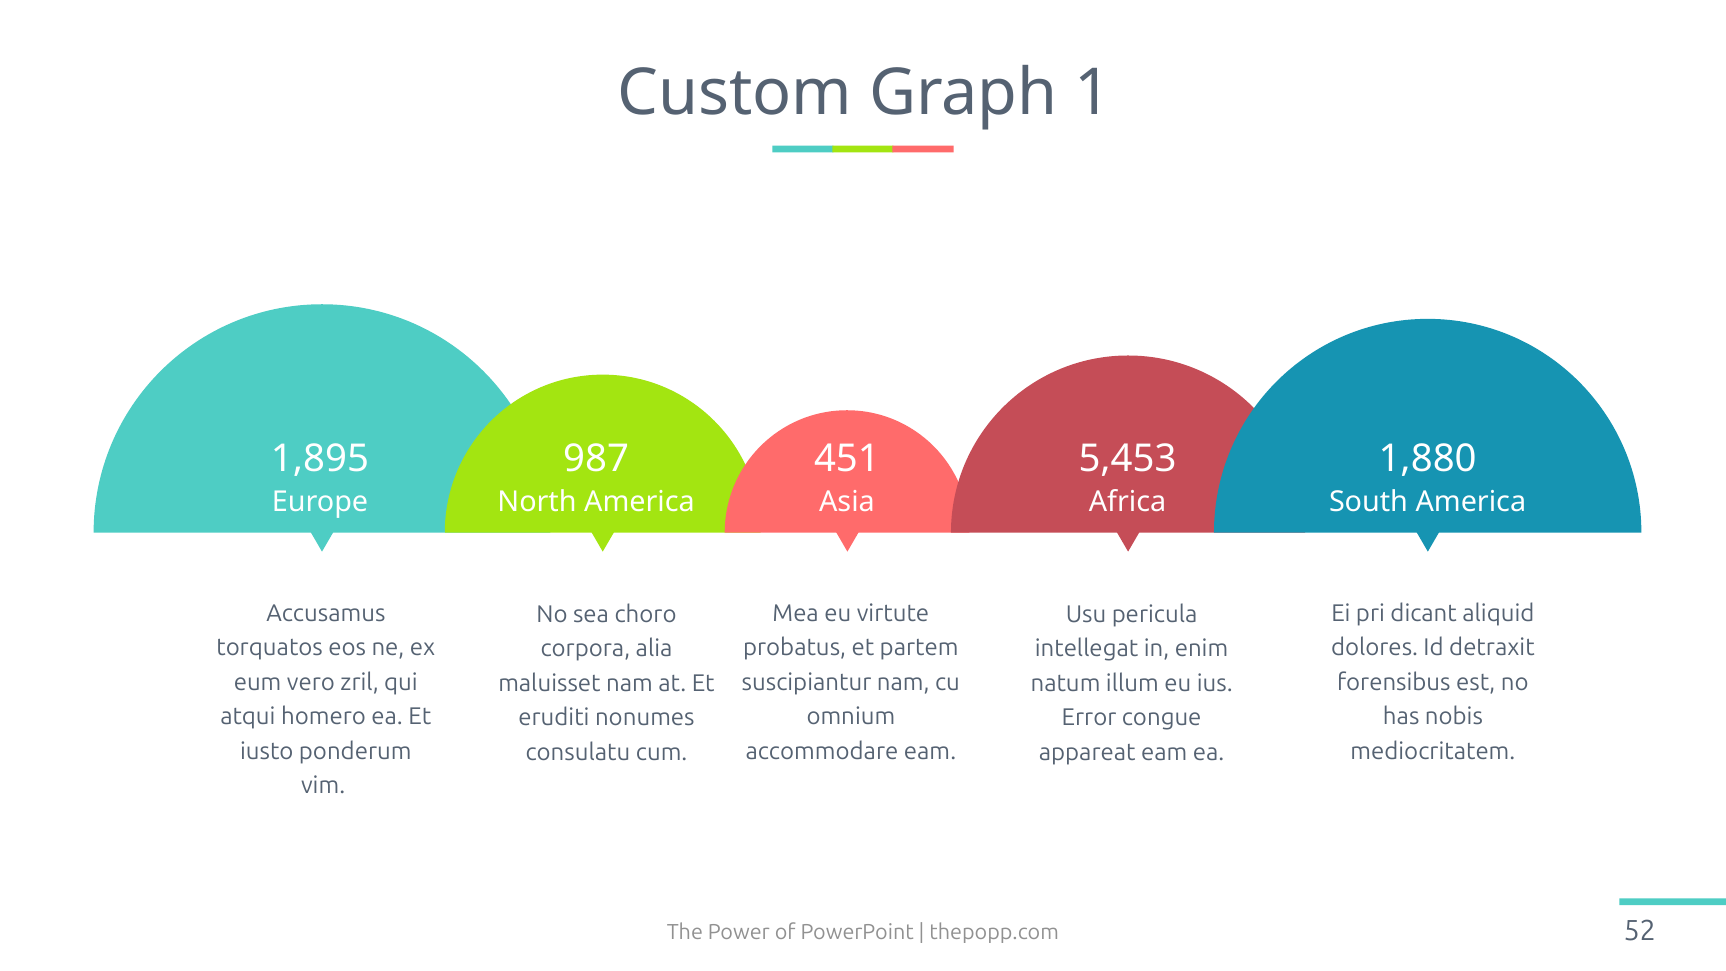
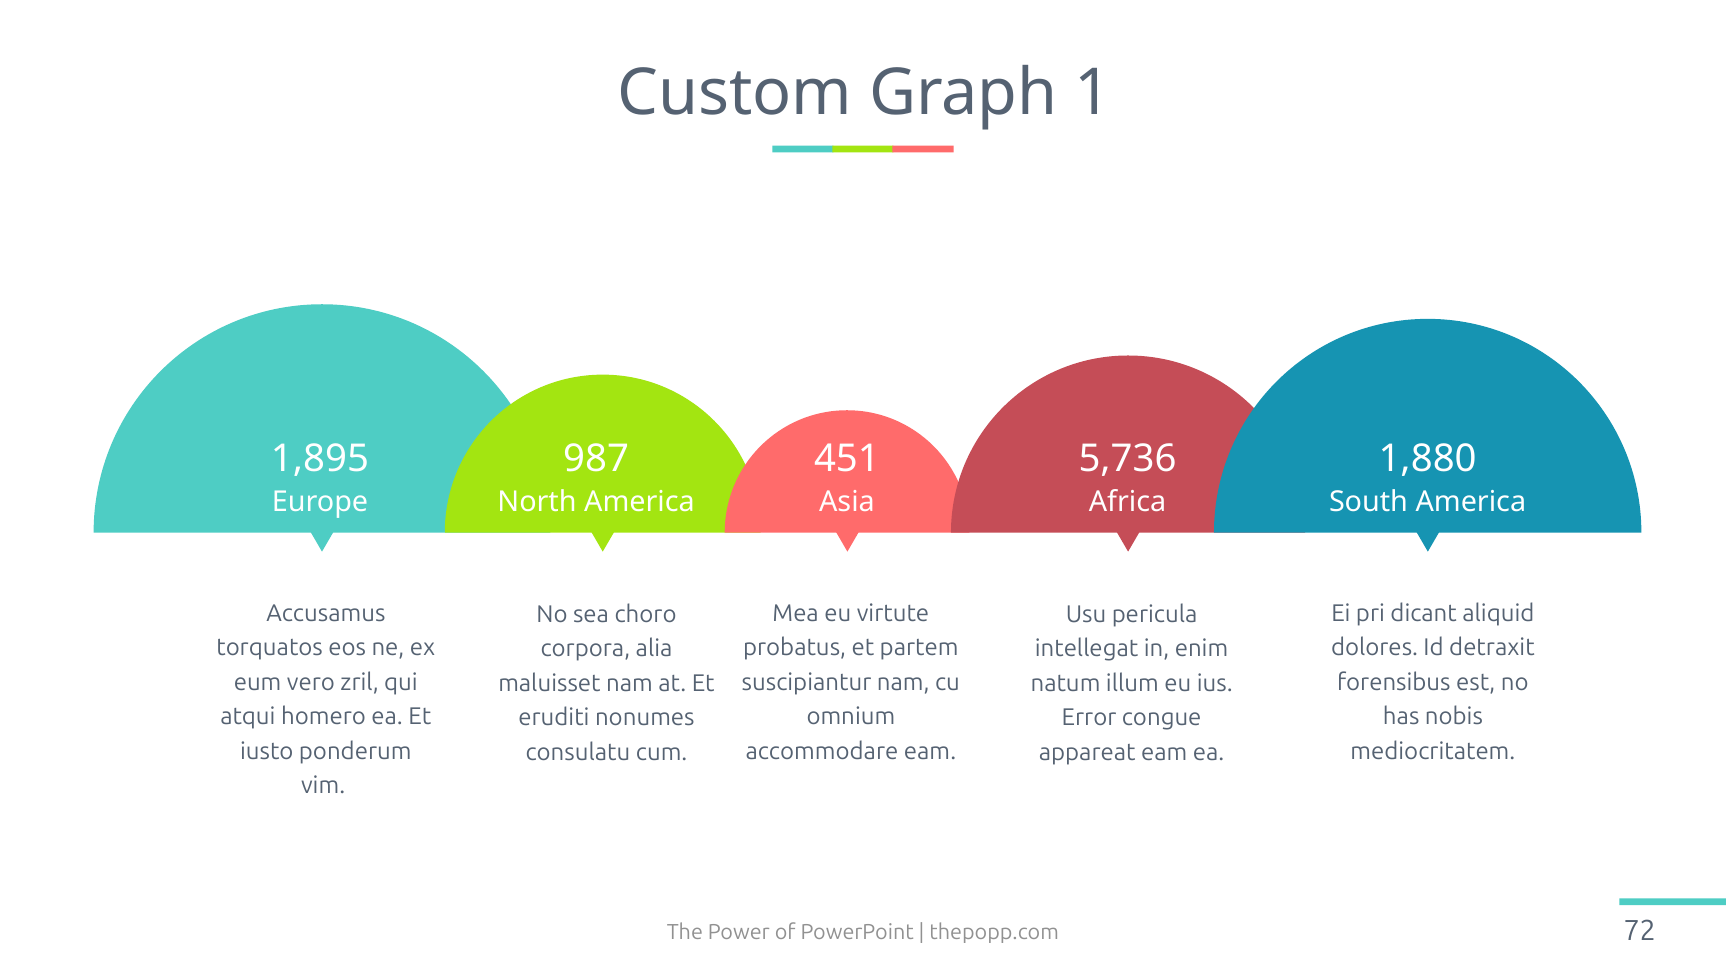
5,453: 5,453 -> 5,736 (1128, 459)
52: 52 -> 72 (1640, 931)
